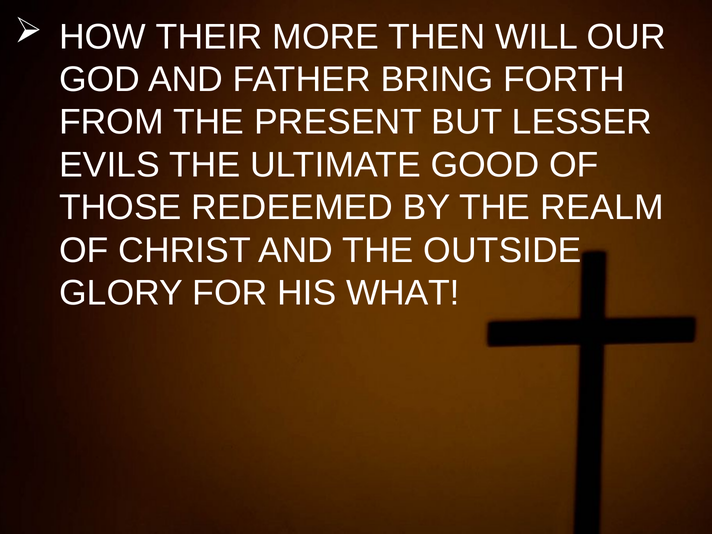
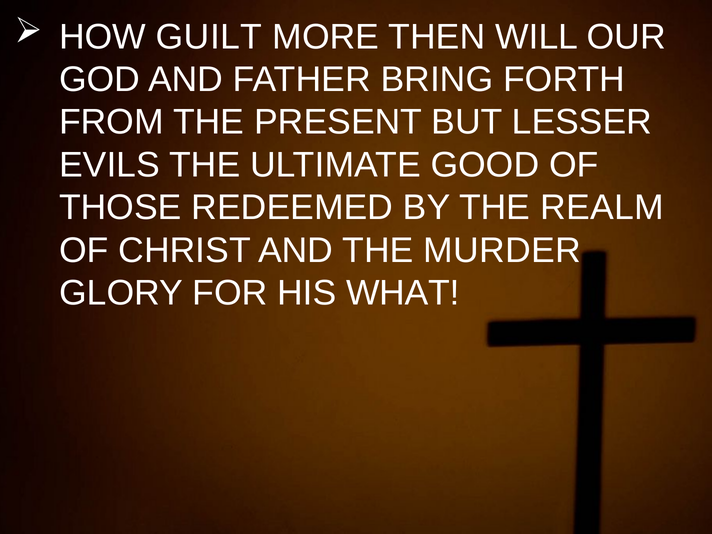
THEIR: THEIR -> GUILT (209, 37)
OUTSIDE: OUTSIDE -> MURDER (502, 250)
